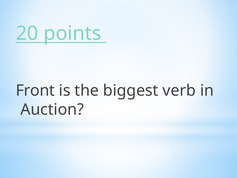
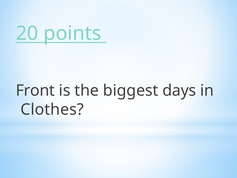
verb: verb -> days (179, 90)
Auction: Auction -> Clothes (52, 109)
